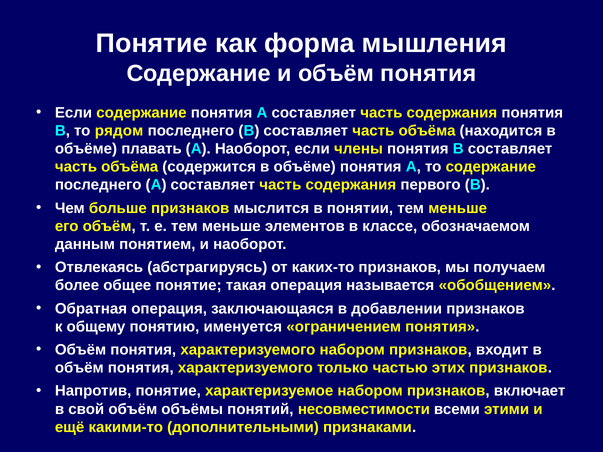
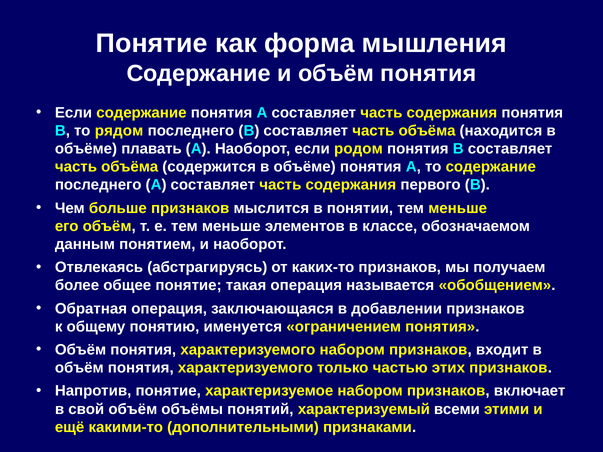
члены: члены -> родом (358, 149)
несовместимости: несовместимости -> характеризуемый (364, 409)
